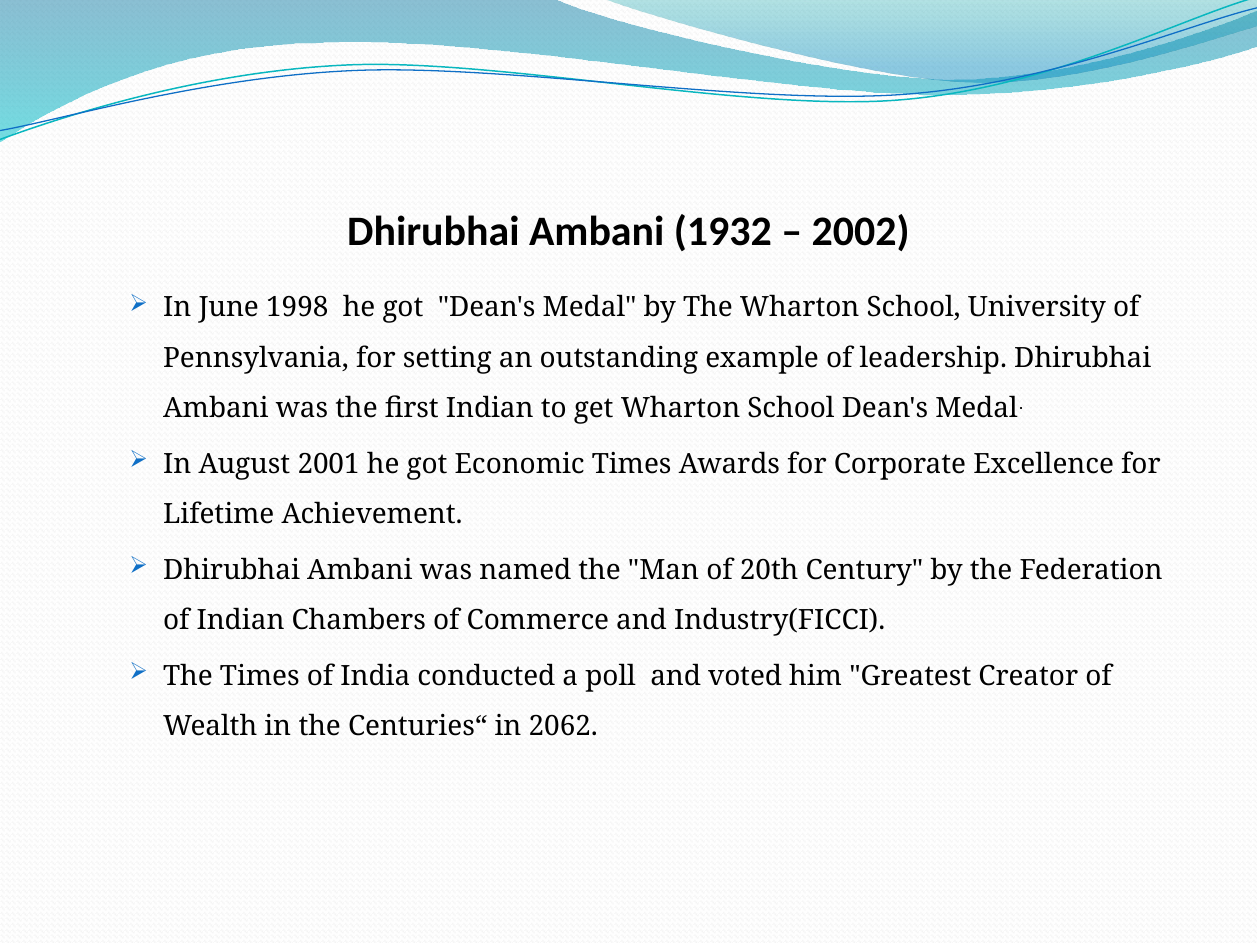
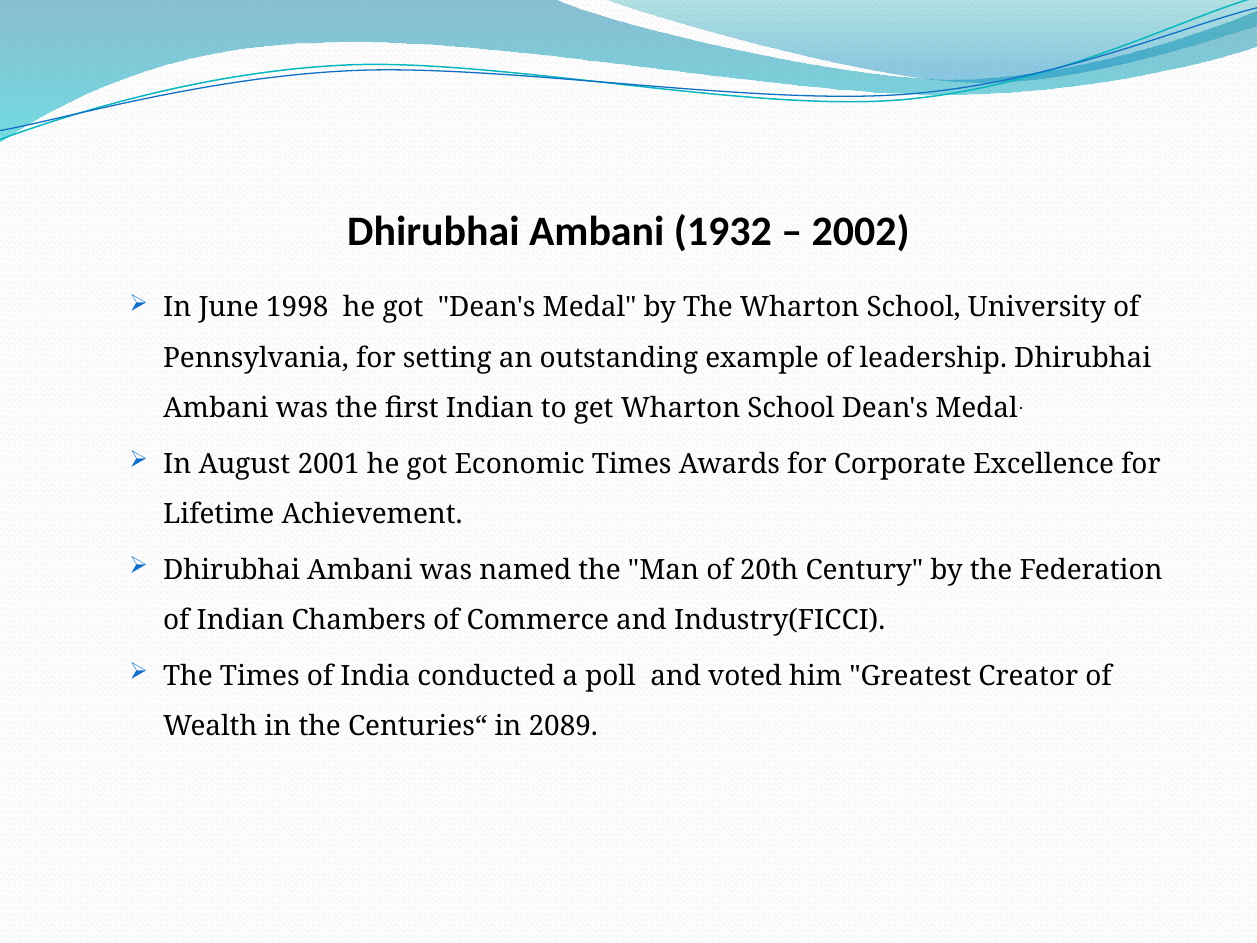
2062: 2062 -> 2089 (563, 726)
